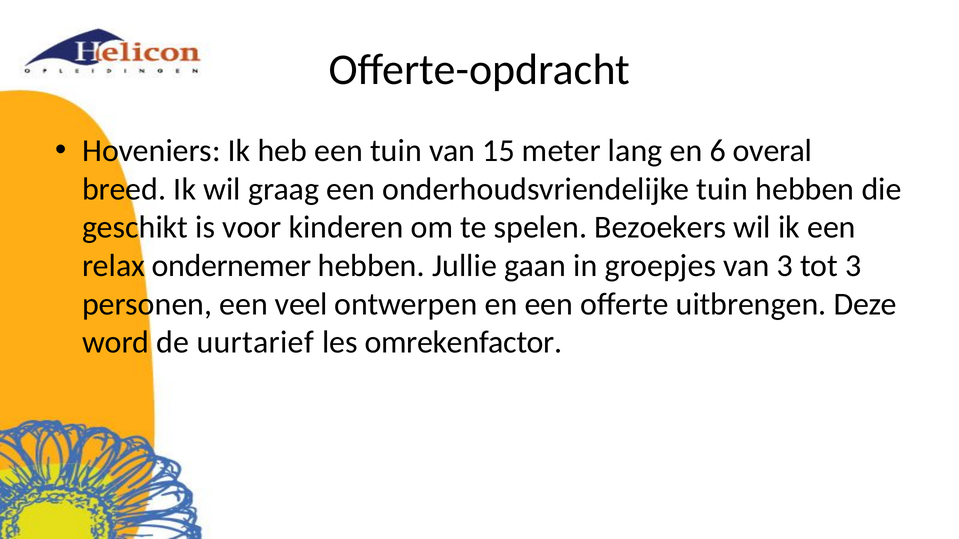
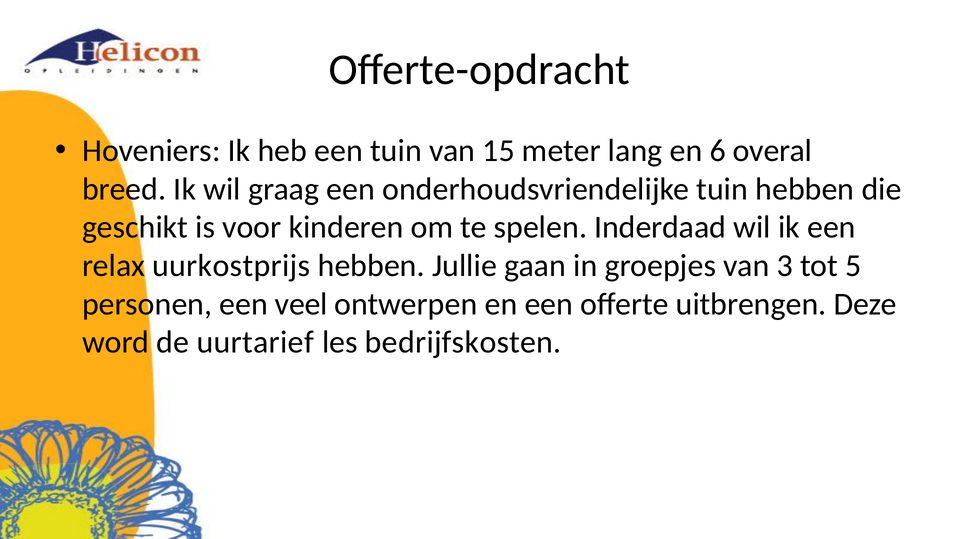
Bezoekers: Bezoekers -> Inderdaad (660, 228)
ondernemer: ondernemer -> uurkostprijs (231, 266)
tot 3: 3 -> 5 (853, 266)
omrekenfactor: omrekenfactor -> bedrijfskosten (463, 343)
